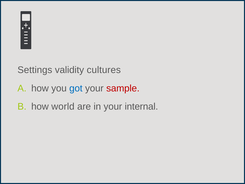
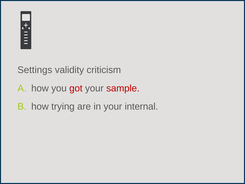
cultures: cultures -> criticism (104, 70)
got colour: blue -> red (76, 88)
world: world -> trying (63, 106)
